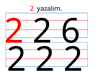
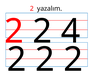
6: 6 -> 4 (71, 31)
